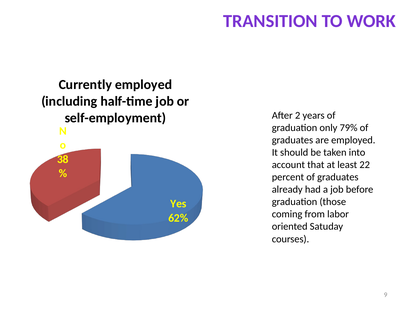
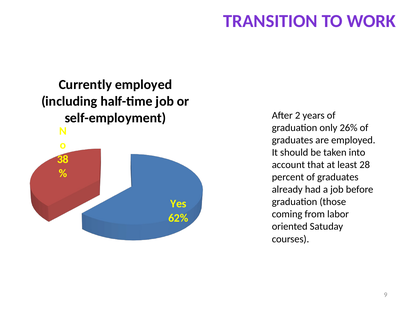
79%: 79% -> 26% (349, 128)
22: 22 -> 28 (365, 165)
